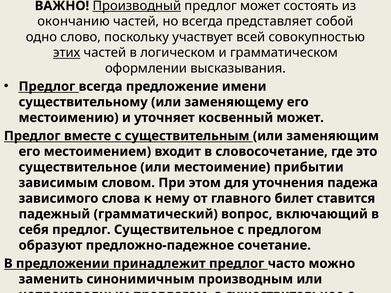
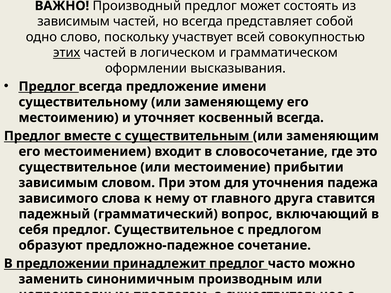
Производный underline: present -> none (137, 6)
окончанию: окончанию -> зависимым (74, 21)
косвенный может: может -> всегда (300, 118)
билет: билет -> друга (294, 199)
